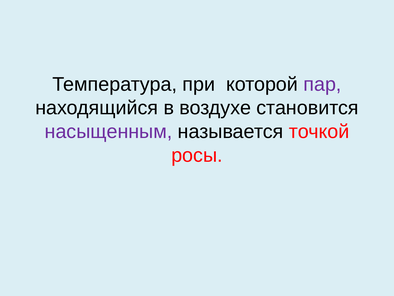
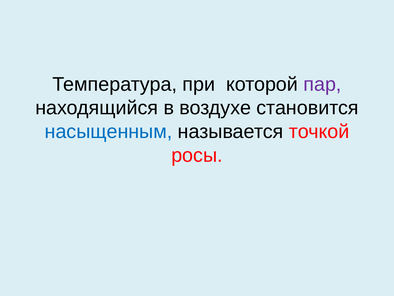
насыщенным colour: purple -> blue (108, 131)
